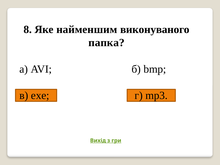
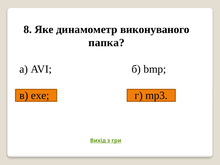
найменшим: найменшим -> динамометр (87, 29)
